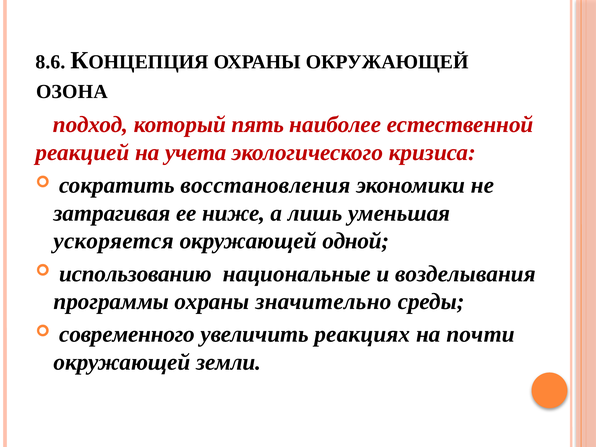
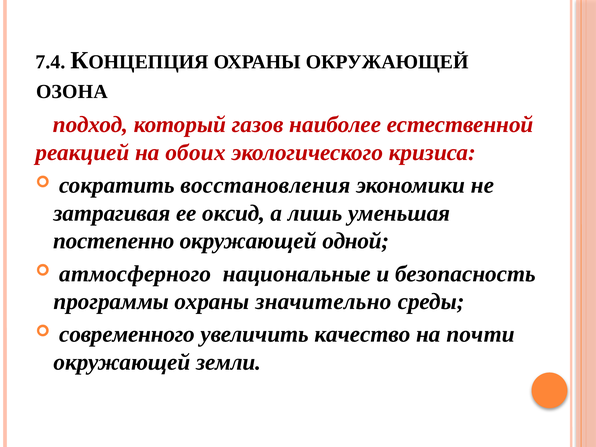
8.6: 8.6 -> 7.4 (51, 62)
пять: пять -> газов (258, 125)
учета: учета -> обоих (196, 152)
ниже: ниже -> оксид (234, 213)
ускоряется: ускоряется -> постепенно (114, 241)
использованию: использованию -> атмосферного (135, 274)
возделывания: возделывания -> безопасность (465, 274)
реакциях: реакциях -> качество (362, 334)
